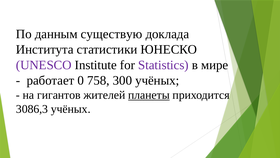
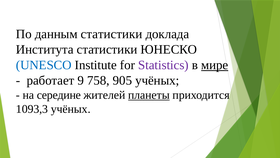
данным существую: существую -> статистики (112, 34)
UNESCO colour: purple -> blue (44, 65)
мире underline: none -> present (215, 65)
0: 0 -> 9 (81, 80)
300: 300 -> 905 (122, 80)
гигантов: гигантов -> середине (59, 95)
3086,3: 3086,3 -> 1093,3 (32, 109)
